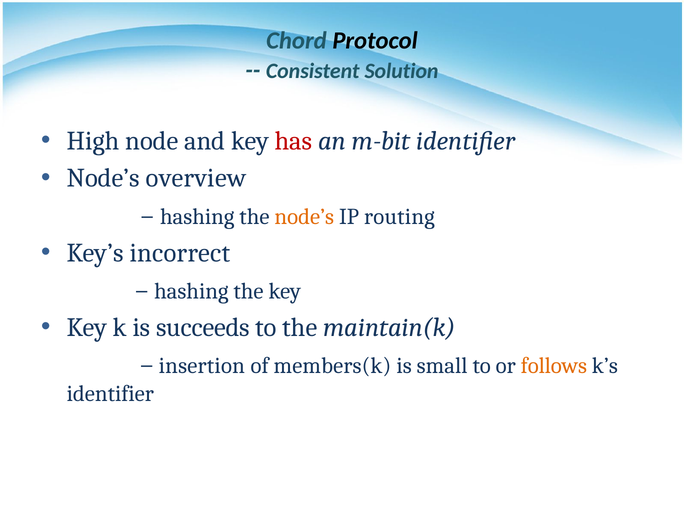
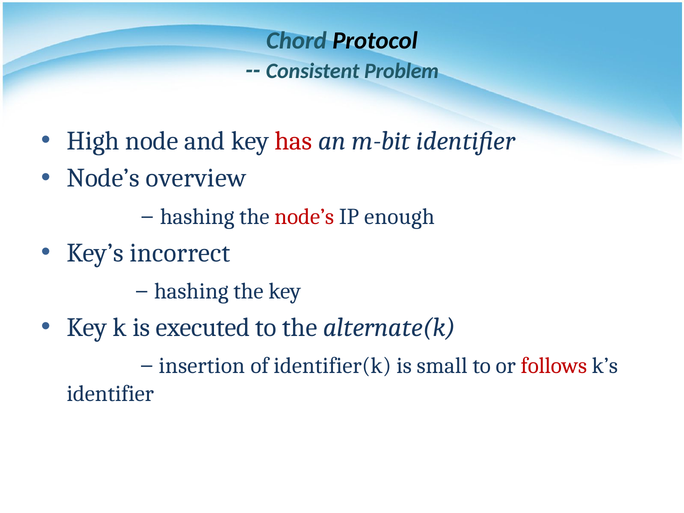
Solution: Solution -> Problem (402, 71)
node’s colour: orange -> red (304, 217)
routing: routing -> enough (399, 217)
succeeds: succeeds -> executed (203, 327)
maintain(k: maintain(k -> alternate(k (389, 327)
members(k: members(k -> identifier(k (332, 366)
follows colour: orange -> red (554, 366)
